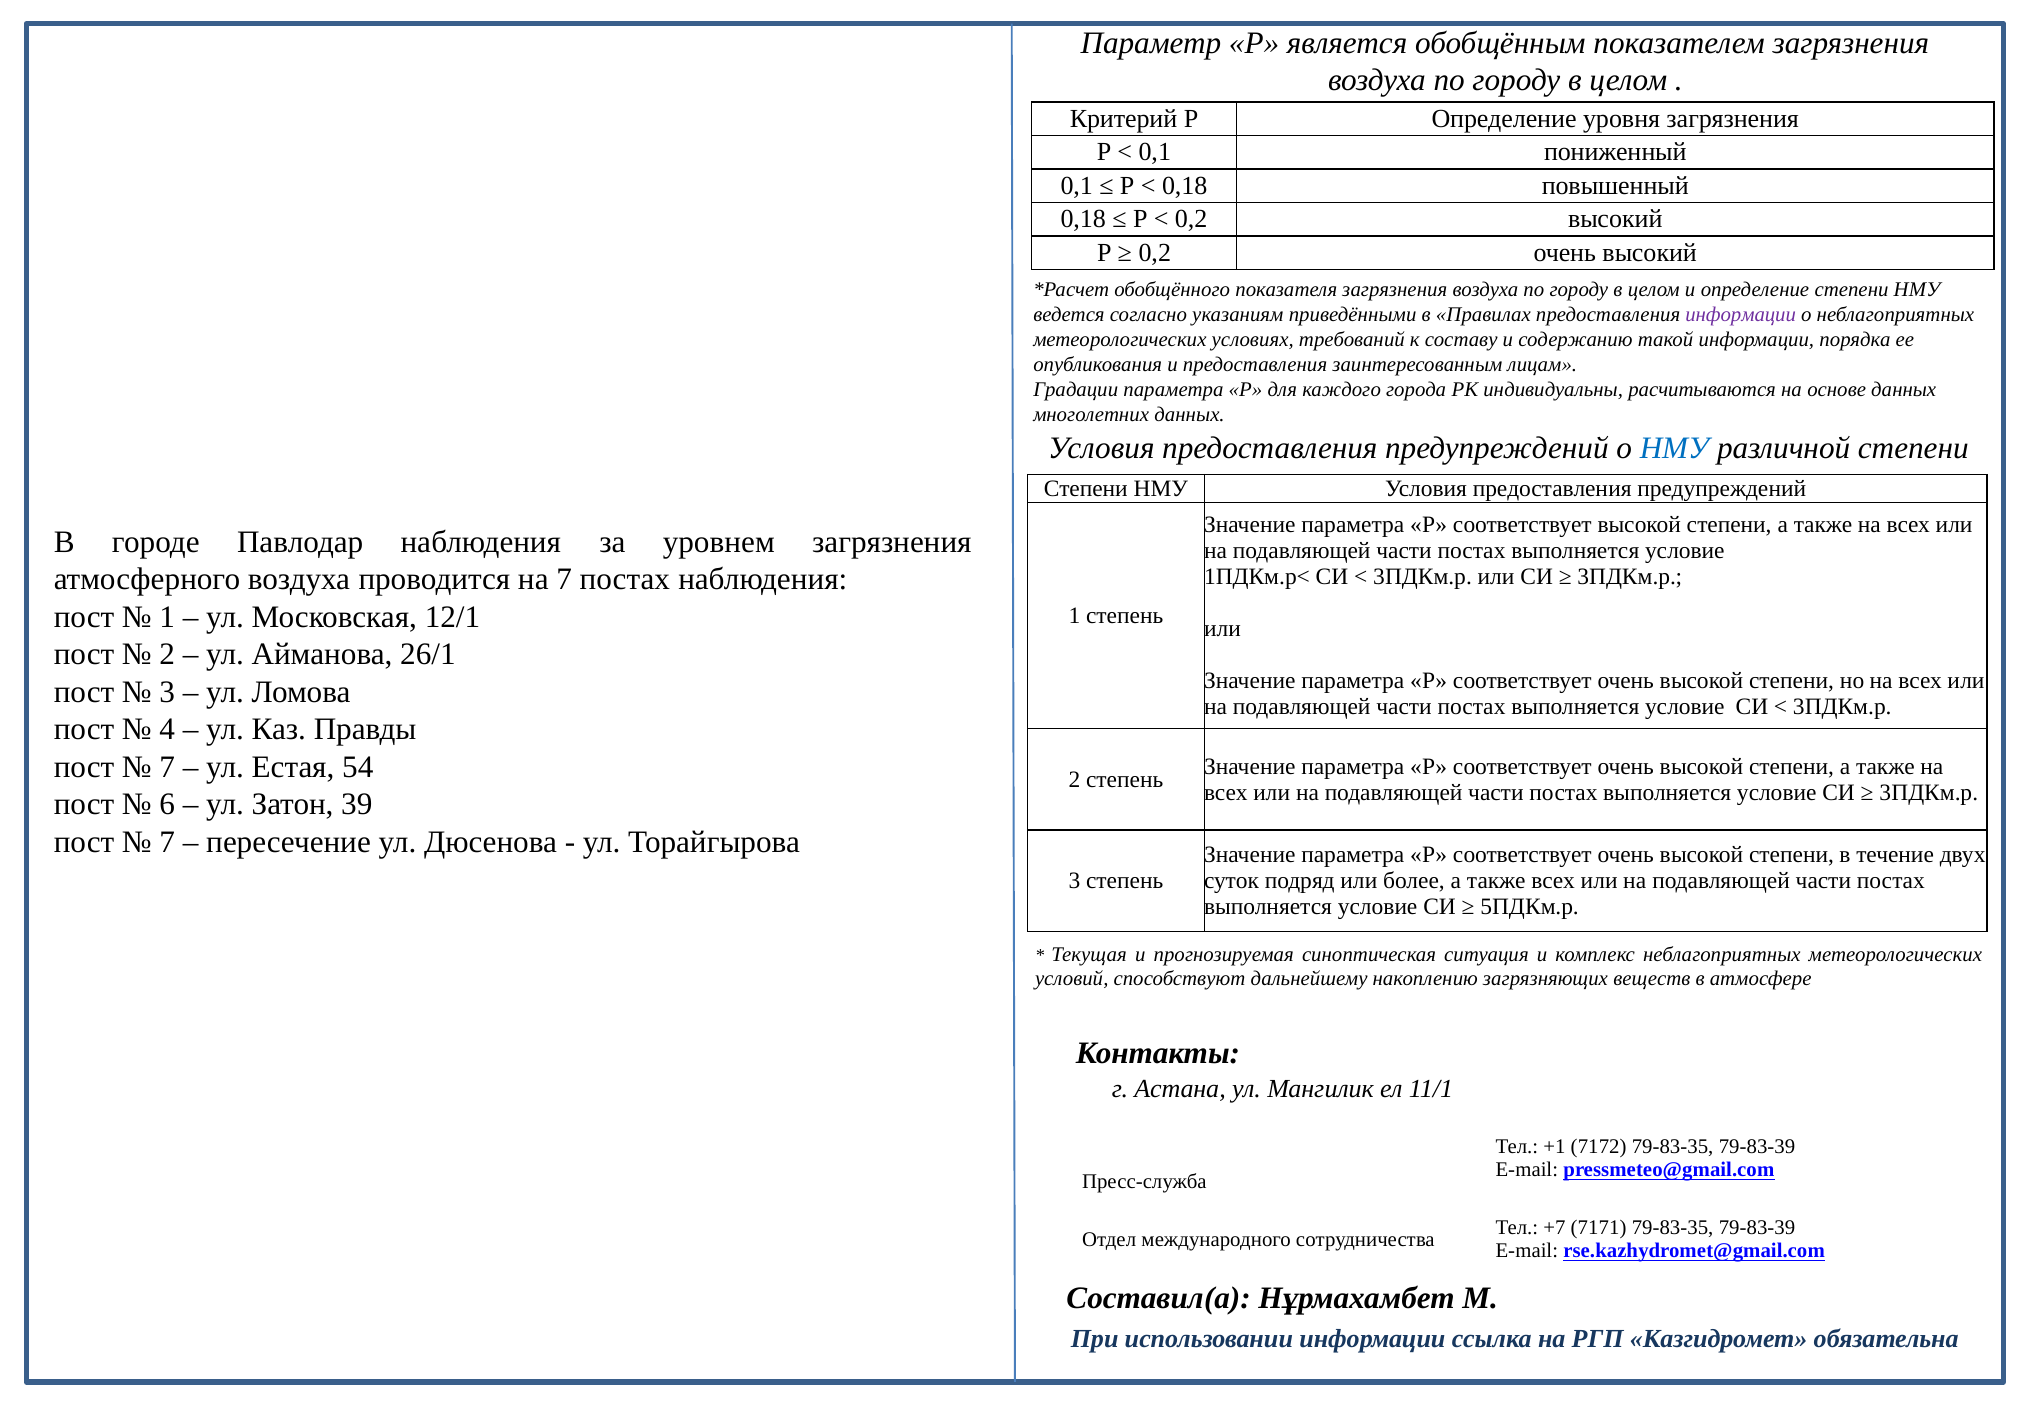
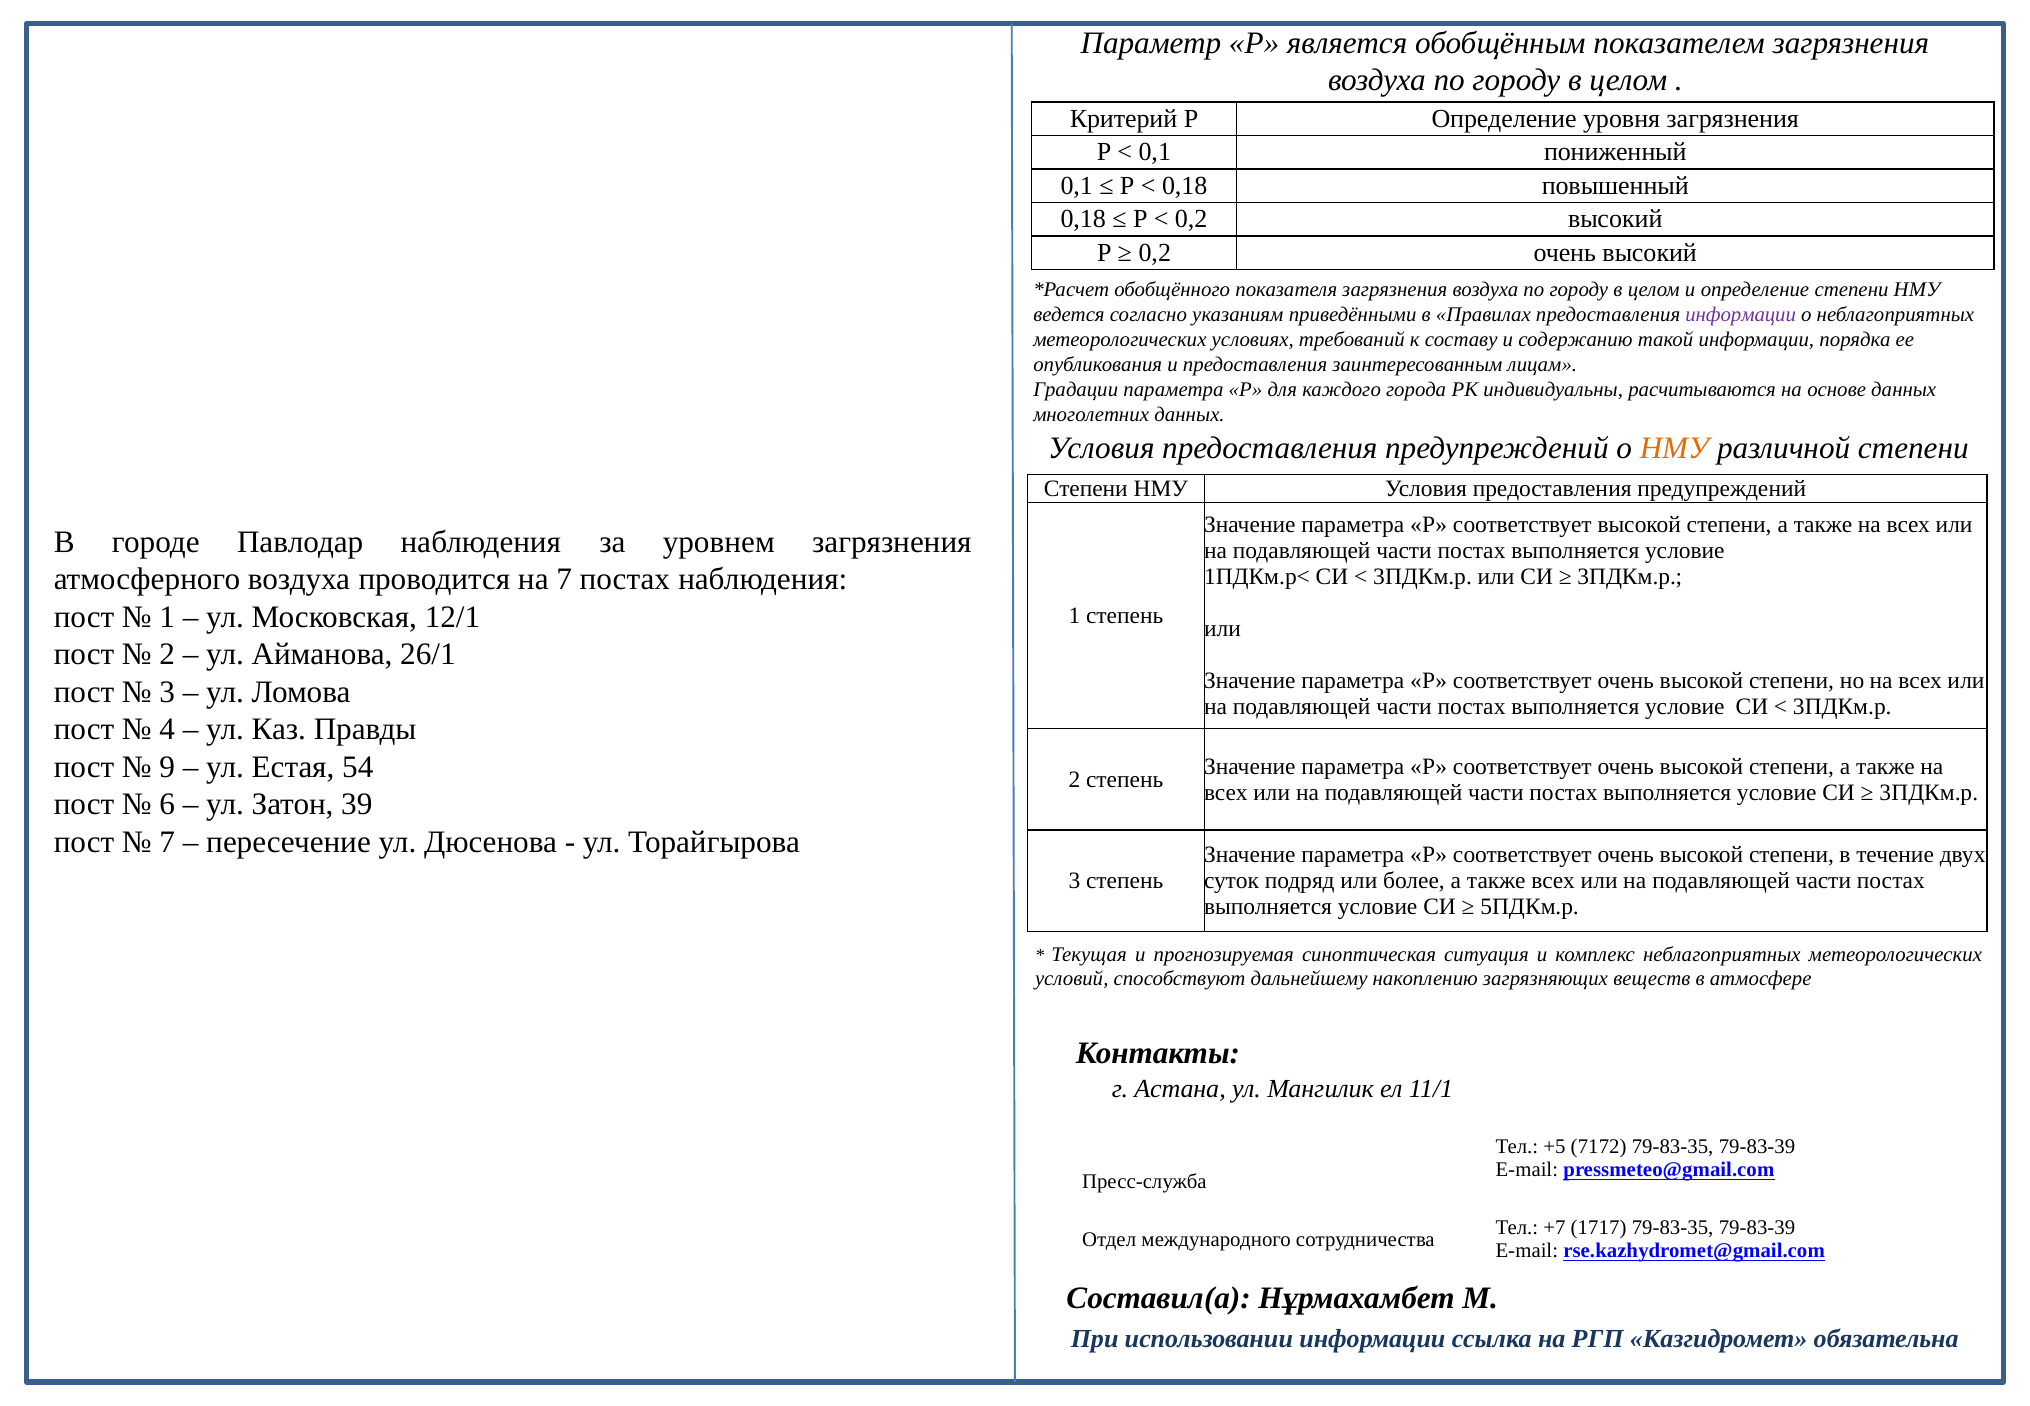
НМУ colour: blue -> orange (1674, 448)
7: 7 -> 9 (167, 766)
+1: +1 -> +5 (1554, 1146)
7171: 7171 -> 1717 (1599, 1227)
